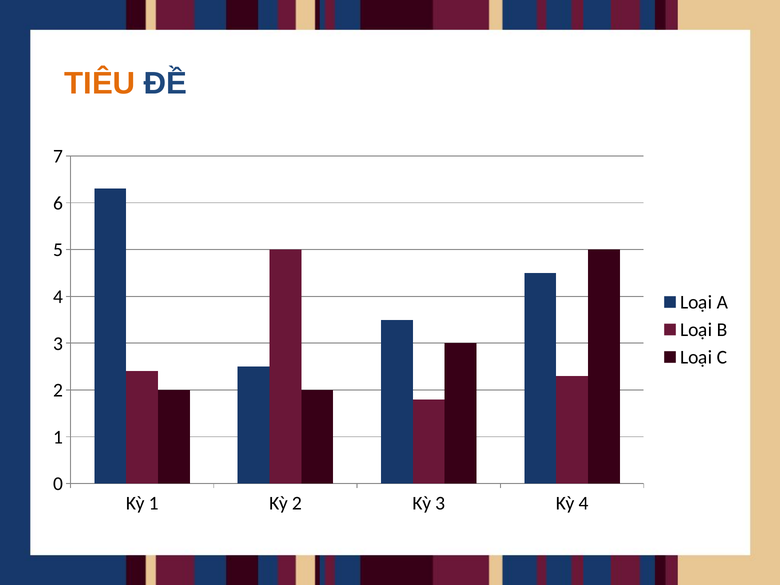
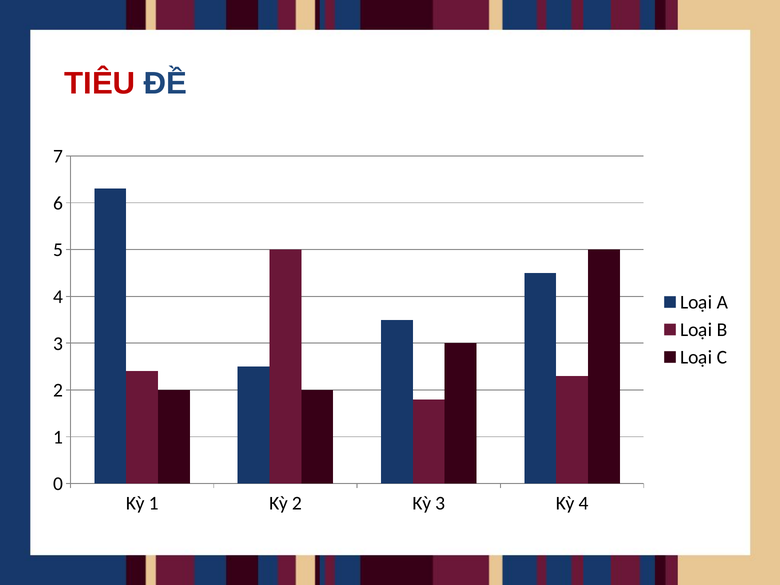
TIÊU colour: orange -> red (100, 83)
